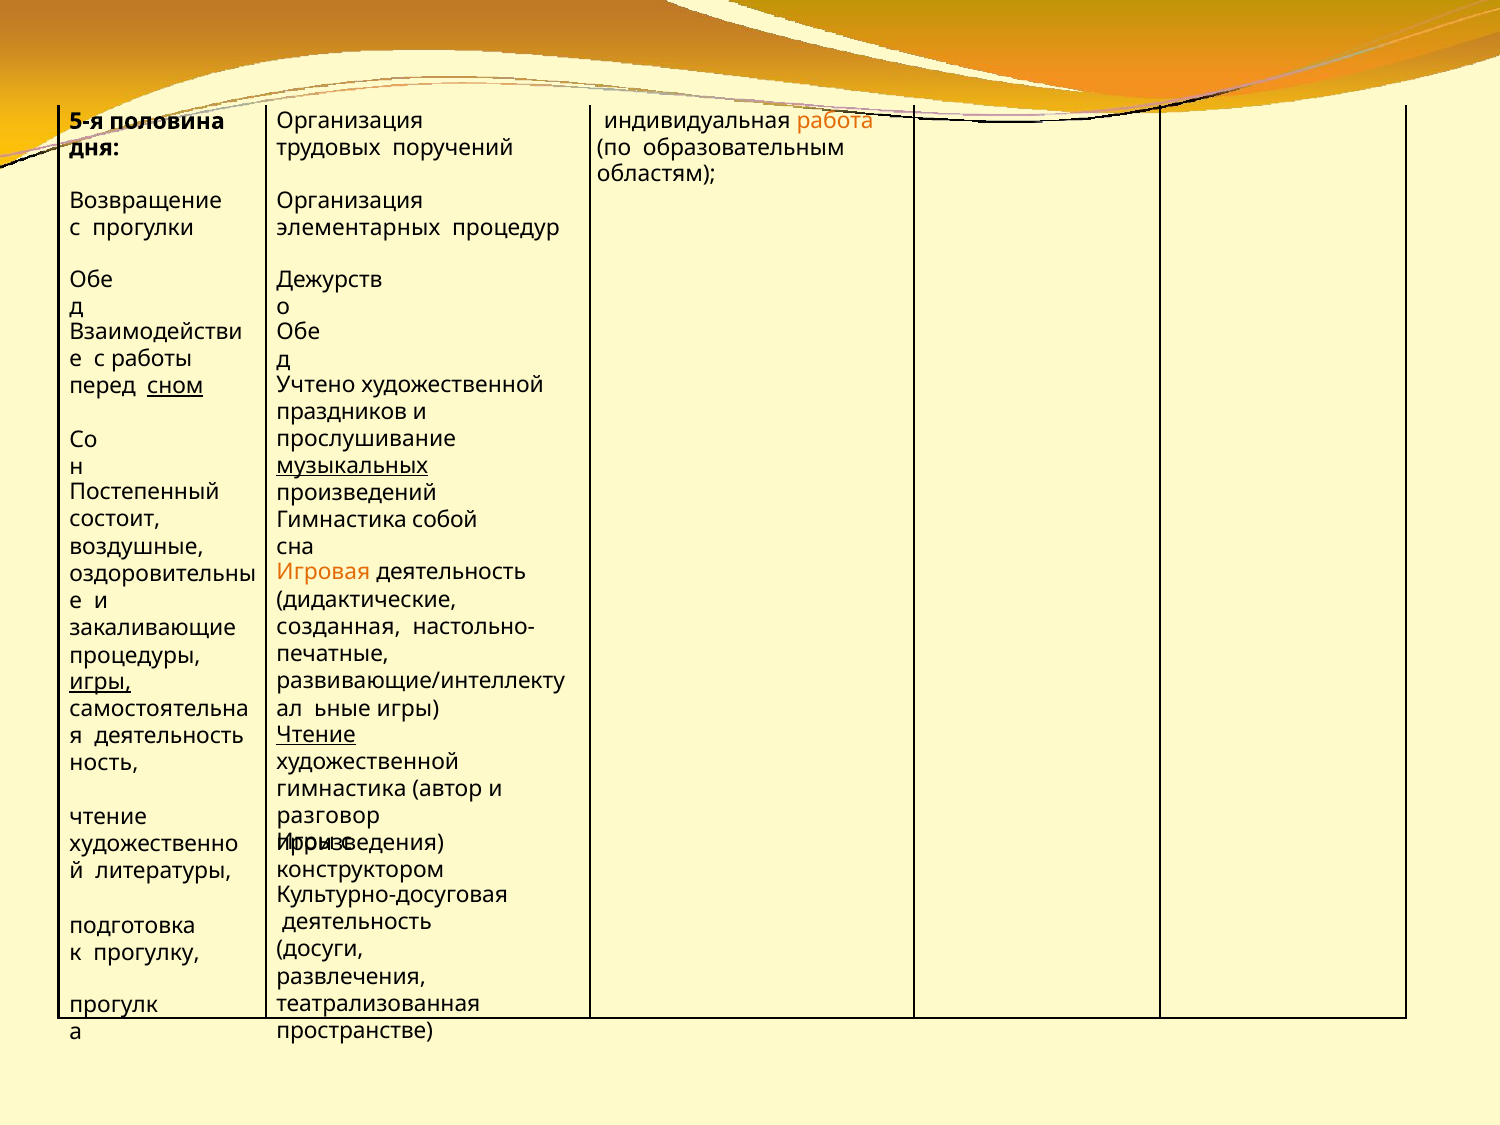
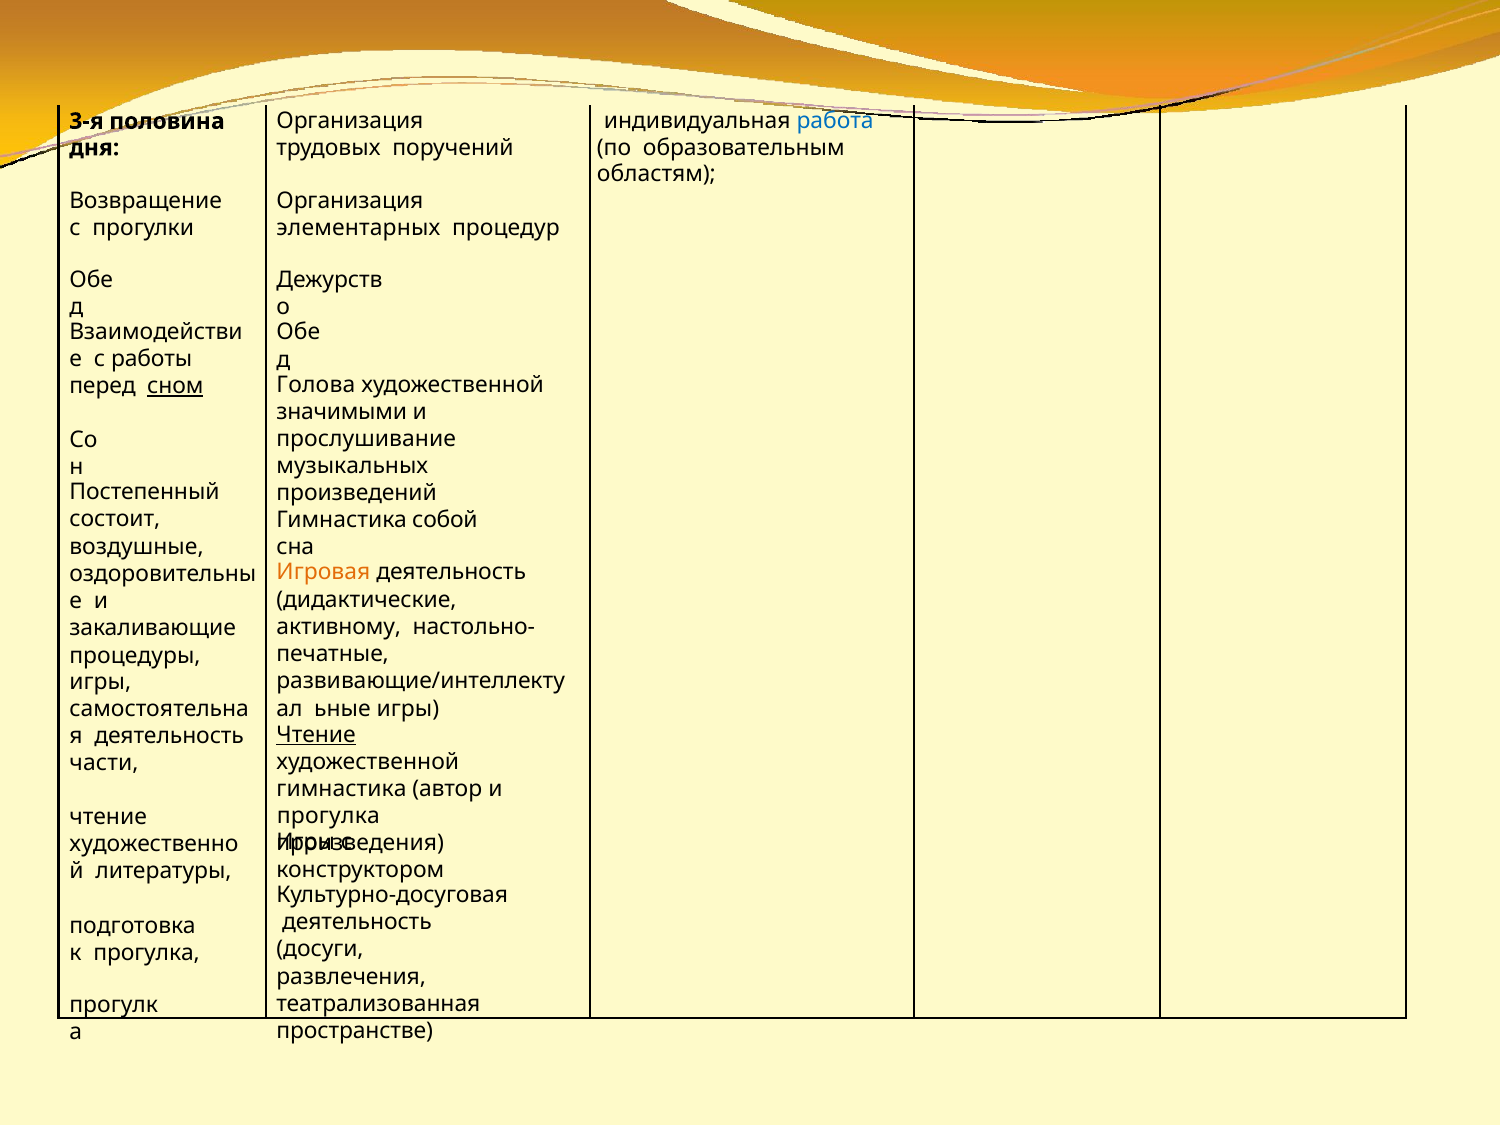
работа colour: orange -> blue (835, 121)
5-я: 5-я -> 3-я (86, 121)
Учтено: Учтено -> Голова (316, 385)
праздников: праздников -> значимыми (342, 412)
музыкальных underline: present -> none (352, 466)
созданная: созданная -> активному (339, 627)
игры underline: present -> none (100, 682)
ность: ность -> части (104, 763)
разговор: разговор -> прогулка (328, 816)
к прогулку: прогулку -> прогулка (147, 953)
